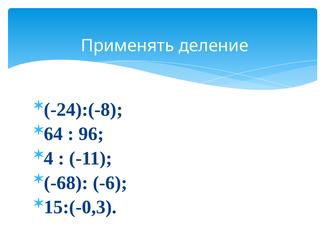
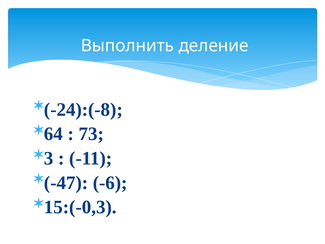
Применять: Применять -> Выполнить (127, 46)
96: 96 -> 73 (91, 134)
4: 4 -> 3 (49, 158)
-68: -68 -> -47 (66, 183)
